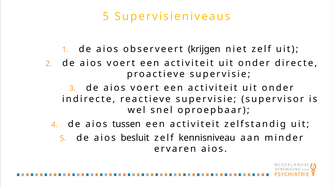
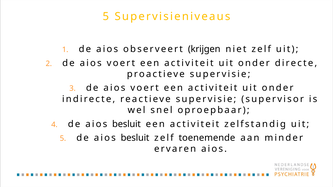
tussen: tussen -> besluit (127, 124)
kennisniveau: kennisniveau -> toenemende (207, 138)
